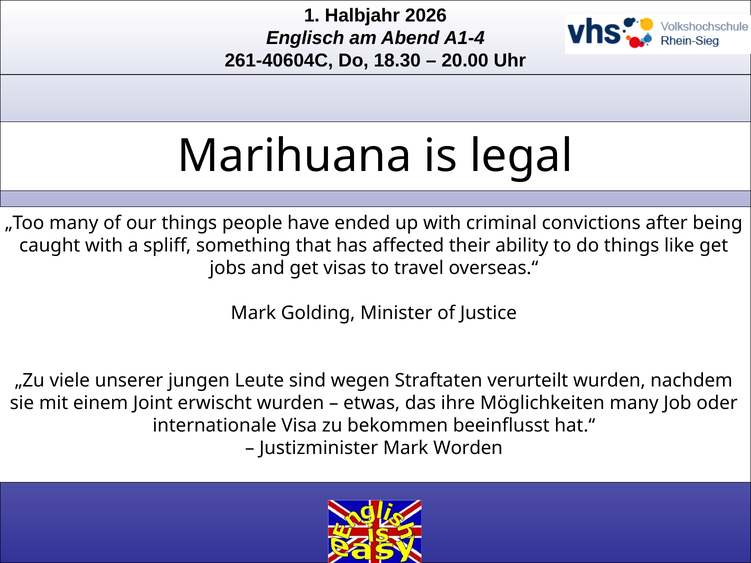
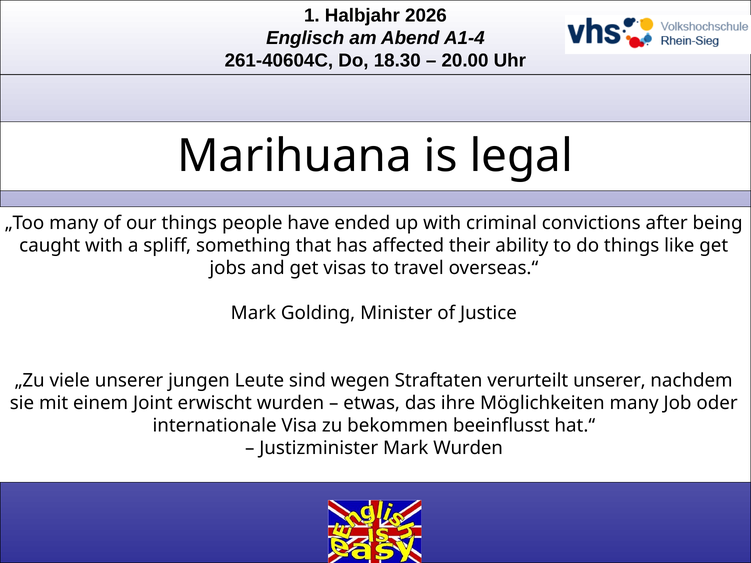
verurteilt wurden: wurden -> unserer (609, 381)
Mark Worden: Worden -> Wurden (468, 448)
